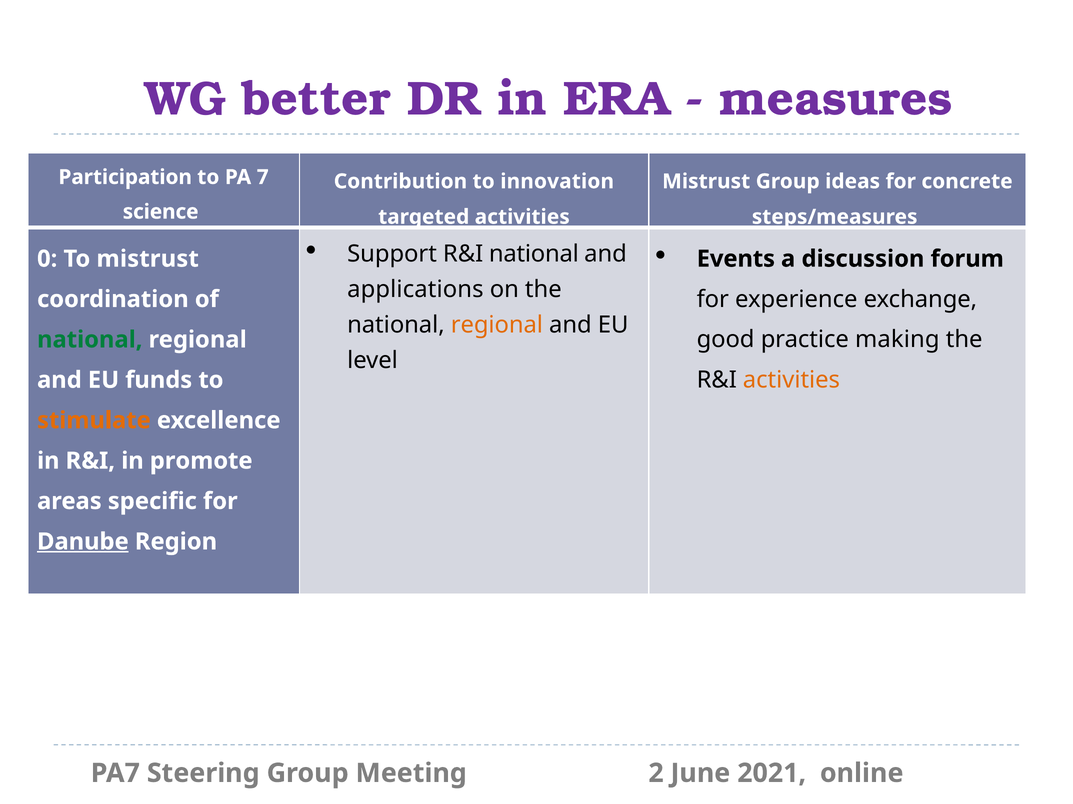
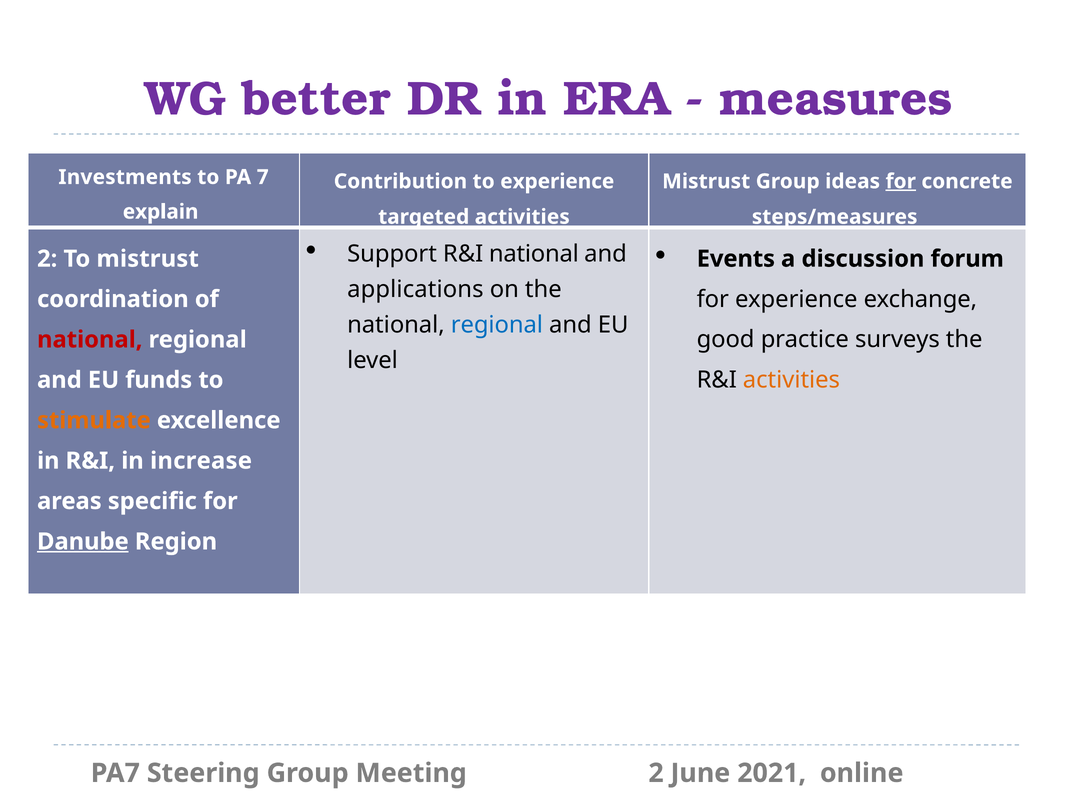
Participation: Participation -> Investments (125, 177)
to innovation: innovation -> experience (557, 182)
for underline: none -> present (901, 182)
science: science -> explain (161, 212)
0: 0 -> 2 (47, 259)
regional colour: orange -> blue (497, 325)
making: making -> surveys (897, 340)
national colour: green -> red (90, 340)
promote: promote -> increase (201, 461)
